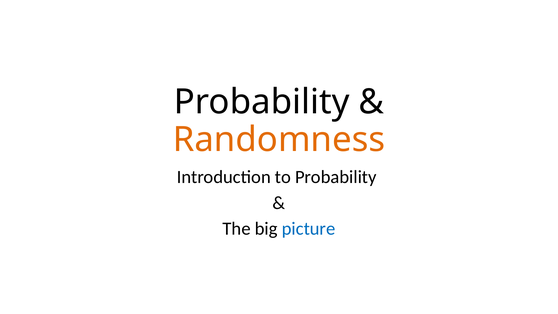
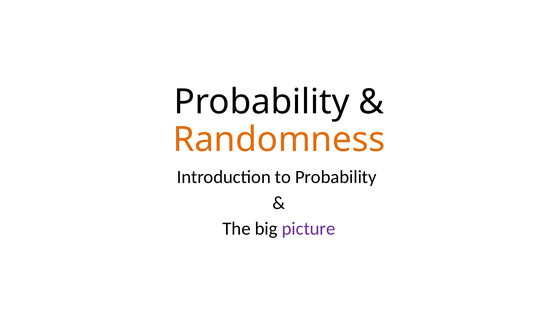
picture colour: blue -> purple (309, 229)
